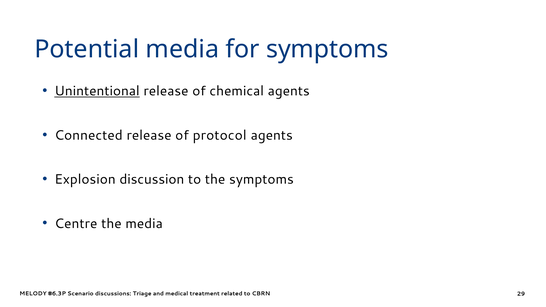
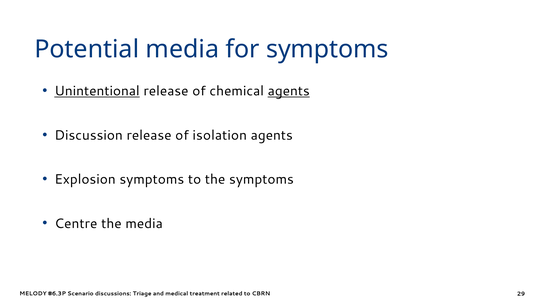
agents underline: none -> present (289, 91)
Connected: Connected -> Discussion (89, 135)
protocol: protocol -> isolation (220, 135)
Explosion discussion: discussion -> symptoms (152, 179)
